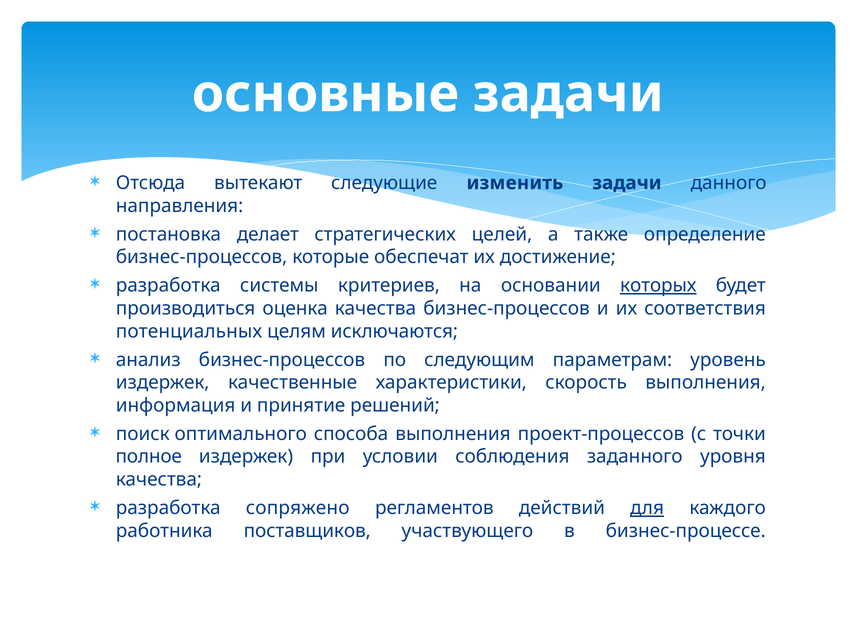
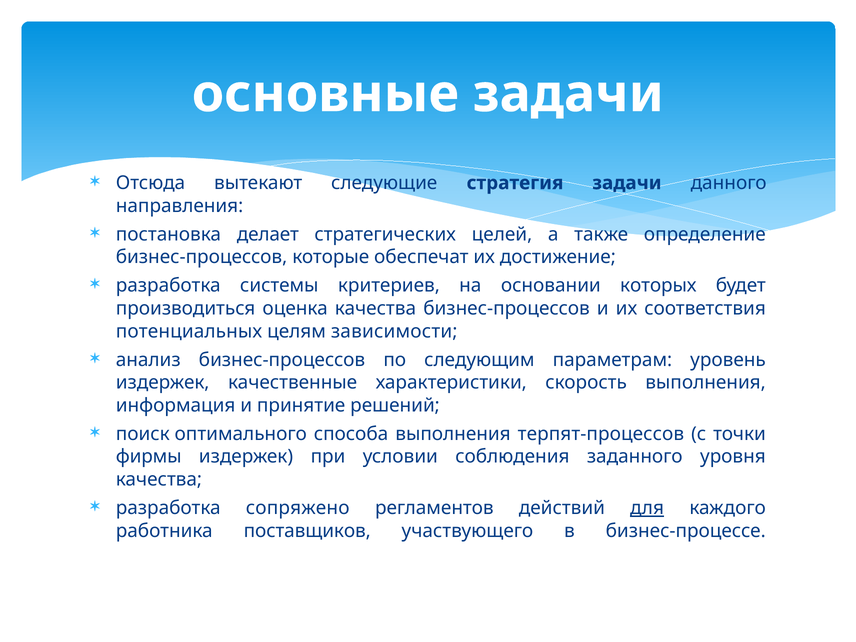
изменить: изменить -> стратегия (515, 183)
которых underline: present -> none (658, 286)
исключаются: исключаются -> зависимости (394, 331)
проект-процессов: проект-процессов -> терпят-процессов (601, 434)
полное: полное -> фирмы (149, 457)
